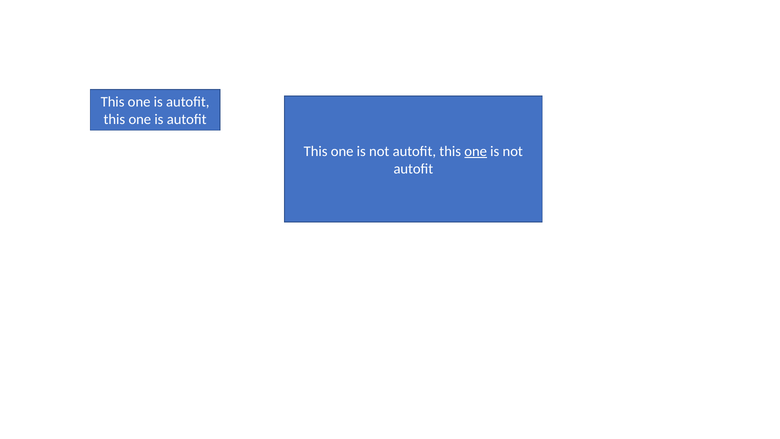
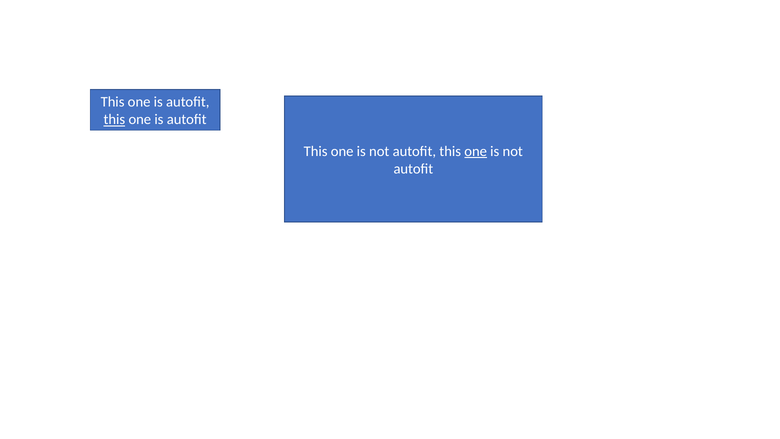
this underline: none -> present (114, 120)
